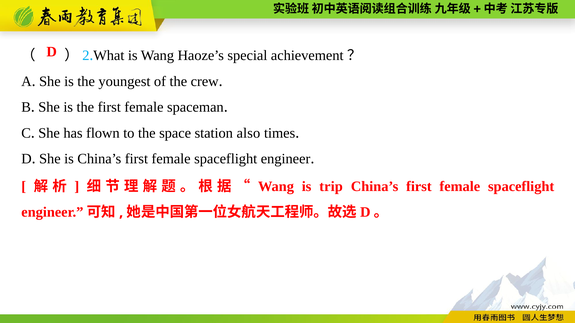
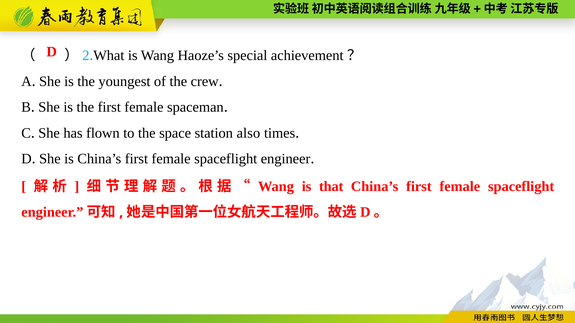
trip: trip -> that (331, 187)
